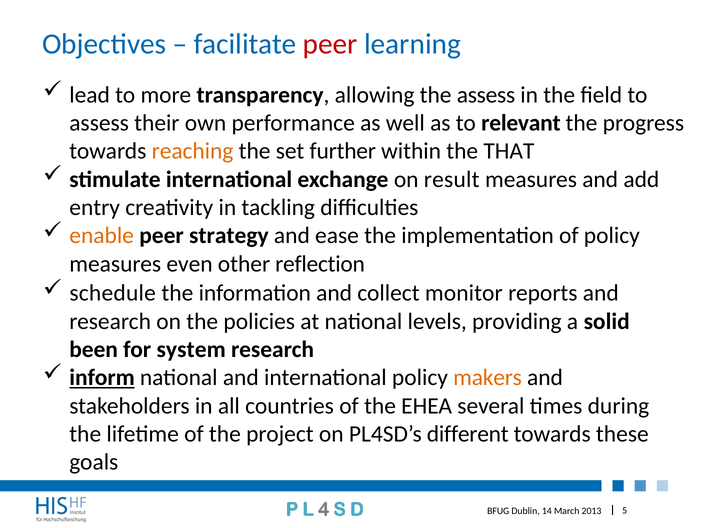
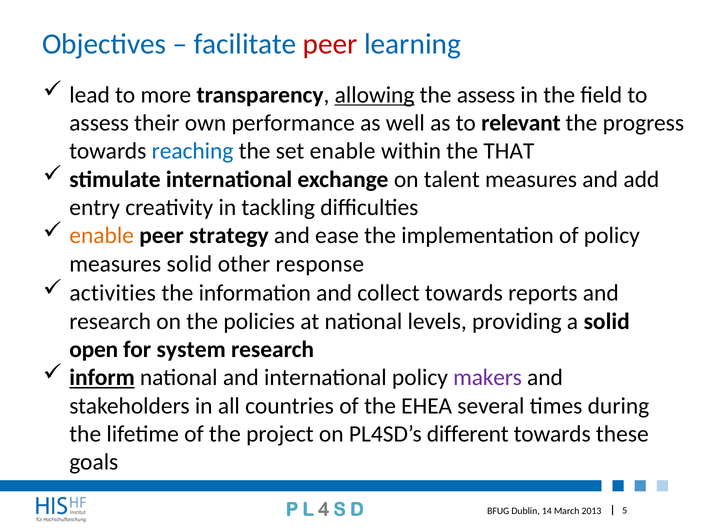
allowing underline: none -> present (375, 95)
reaching colour: orange -> blue (192, 151)
set further: further -> enable (343, 151)
result: result -> talent (452, 179)
measures even: even -> solid (189, 264)
reflection: reflection -> response (320, 264)
schedule: schedule -> activities (113, 293)
collect monitor: monitor -> towards (464, 293)
been: been -> open (94, 350)
makers colour: orange -> purple (488, 378)
